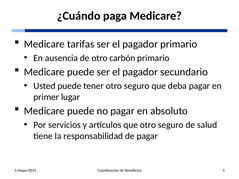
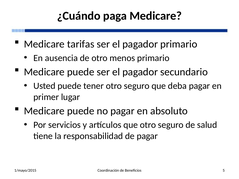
carbón: carbón -> menos (122, 58)
